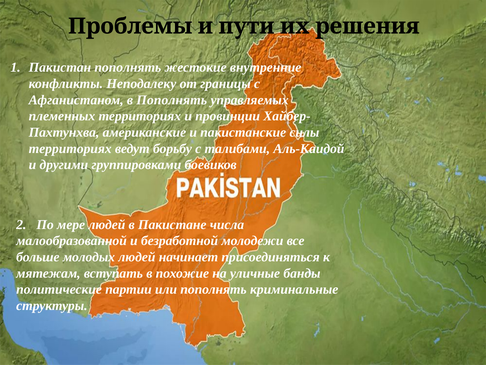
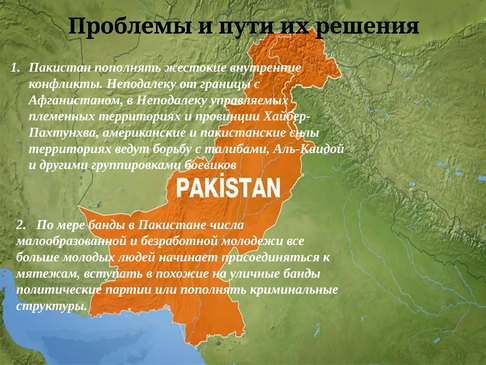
в Пополнять: Пополнять -> Неподалеку (172, 100)
мере людей: людей -> банды (107, 224)
